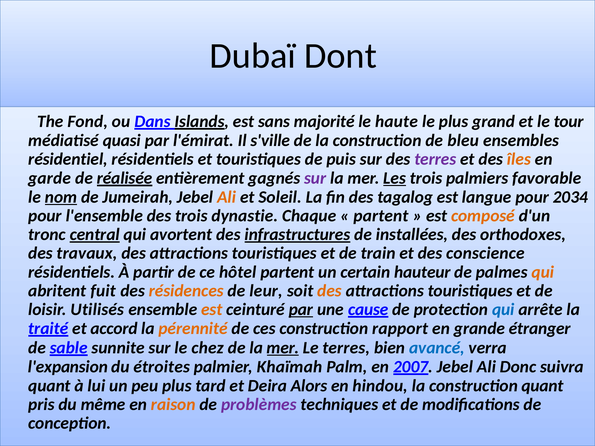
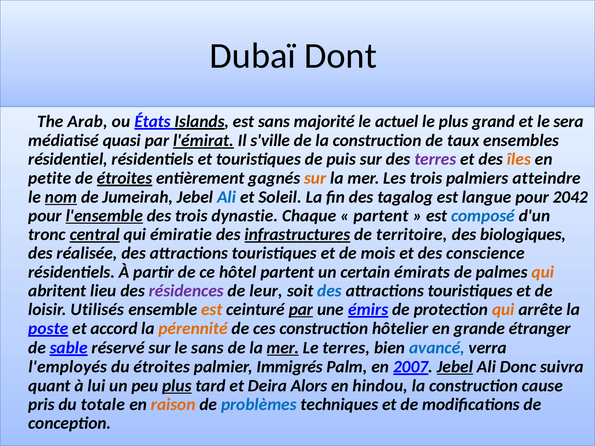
Fond: Fond -> Arab (88, 122)
Dans: Dans -> États (153, 122)
haute: haute -> actuel (397, 122)
tour: tour -> sera (569, 122)
l'émirat underline: none -> present (203, 141)
bleu: bleu -> taux (463, 141)
garde: garde -> petite (50, 178)
de réalisée: réalisée -> étroites (125, 178)
sur colour: purple -> orange (315, 178)
Les underline: present -> none (395, 178)
favorable: favorable -> atteindre (547, 178)
Ali colour: orange -> blue (227, 197)
2034: 2034 -> 2042 (570, 197)
l'ensemble underline: none -> present (104, 216)
composé colour: orange -> blue (483, 216)
avortent: avortent -> émiratie (181, 235)
installées: installées -> territoire (412, 235)
orthodoxes: orthodoxes -> biologiques (523, 235)
travaux: travaux -> réalisée (87, 253)
train: train -> mois (378, 253)
hauteur: hauteur -> émirats (422, 272)
fuit: fuit -> lieu (103, 291)
résidences colour: orange -> purple (186, 291)
des colour: orange -> blue (330, 291)
cause: cause -> émirs (368, 310)
qui colour: blue -> orange (503, 310)
traité: traité -> poste (48, 329)
rapport: rapport -> hôtelier (400, 329)
sunnite: sunnite -> réservé (118, 348)
le chez: chez -> sans (208, 348)
l'expansion: l'expansion -> l'employés (68, 367)
Khaïmah: Khaïmah -> Immigrés (290, 367)
Jebel underline: none -> present (455, 367)
plus underline: none -> present (177, 386)
construction quant: quant -> cause (542, 386)
même: même -> totale (103, 405)
problèmes colour: purple -> blue (259, 405)
